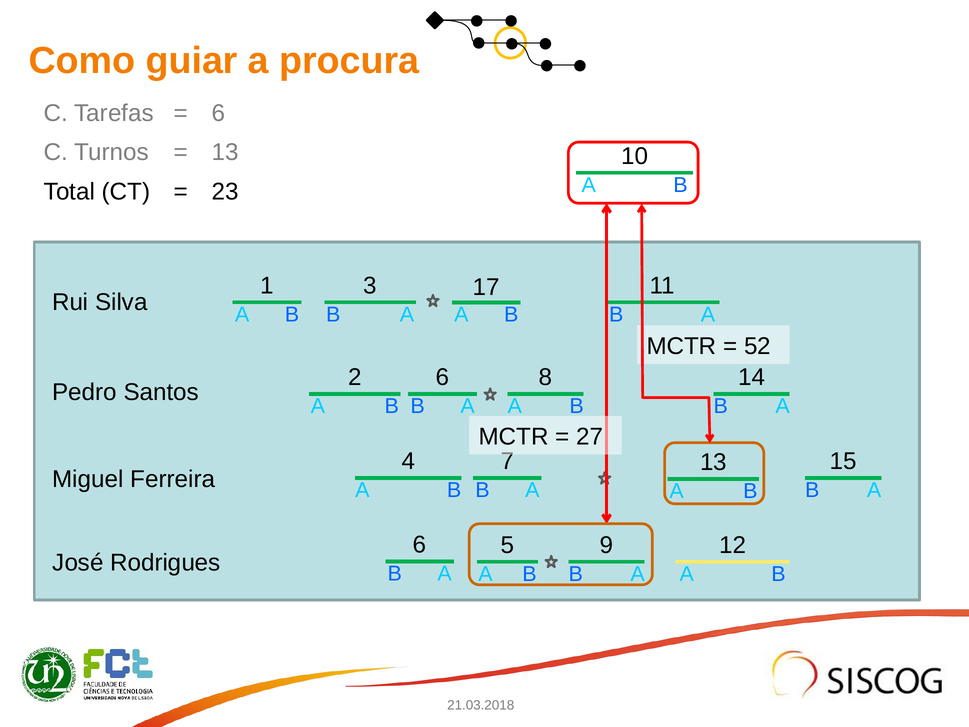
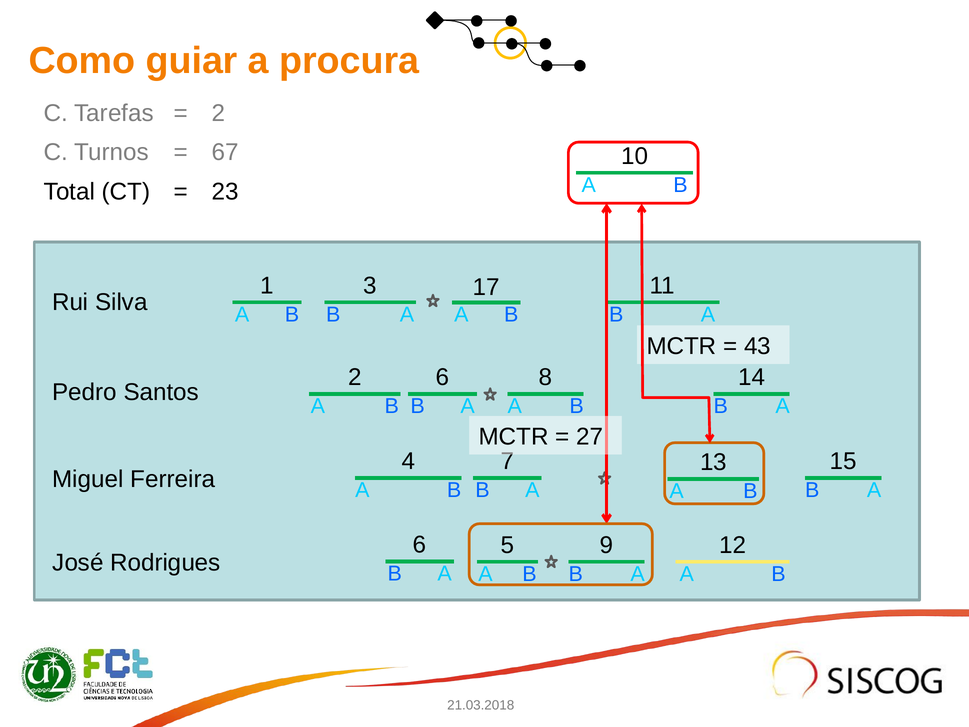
6: 6 -> 2 (219, 113)
13: 13 -> 67 (225, 152)
52: 52 -> 43 (758, 346)
